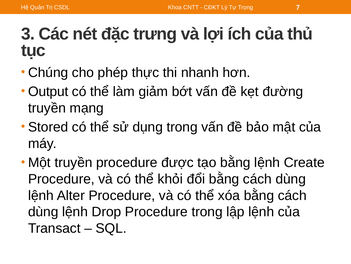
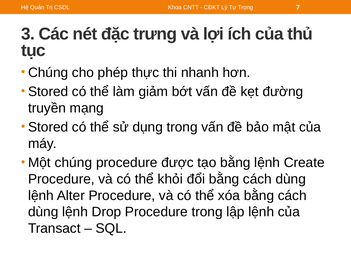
Output: Output -> Stored (48, 91)
Một truyền: truyền -> chúng (73, 162)
